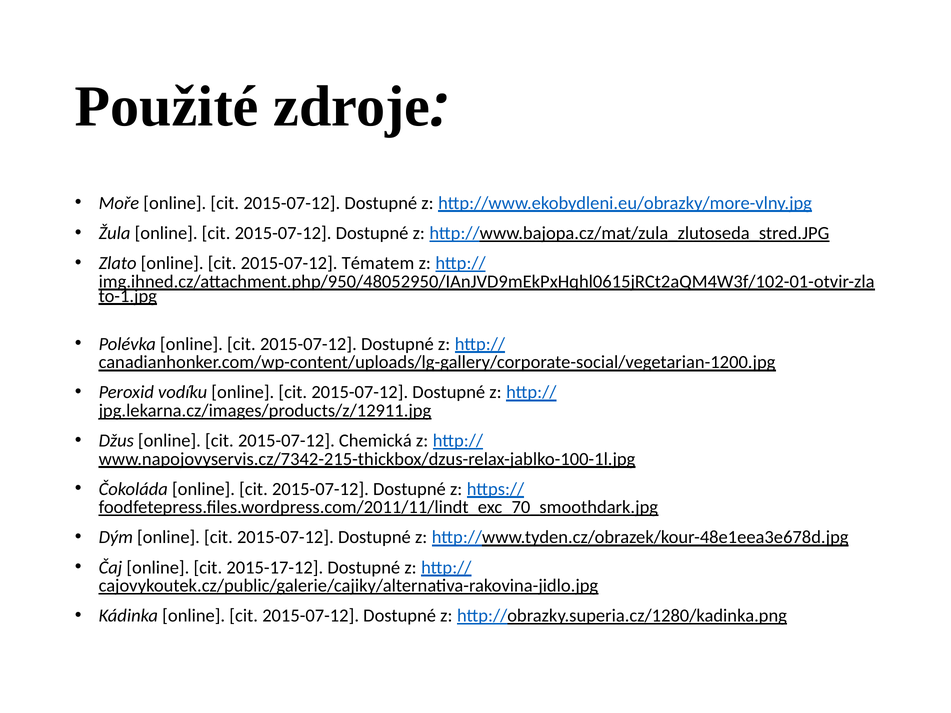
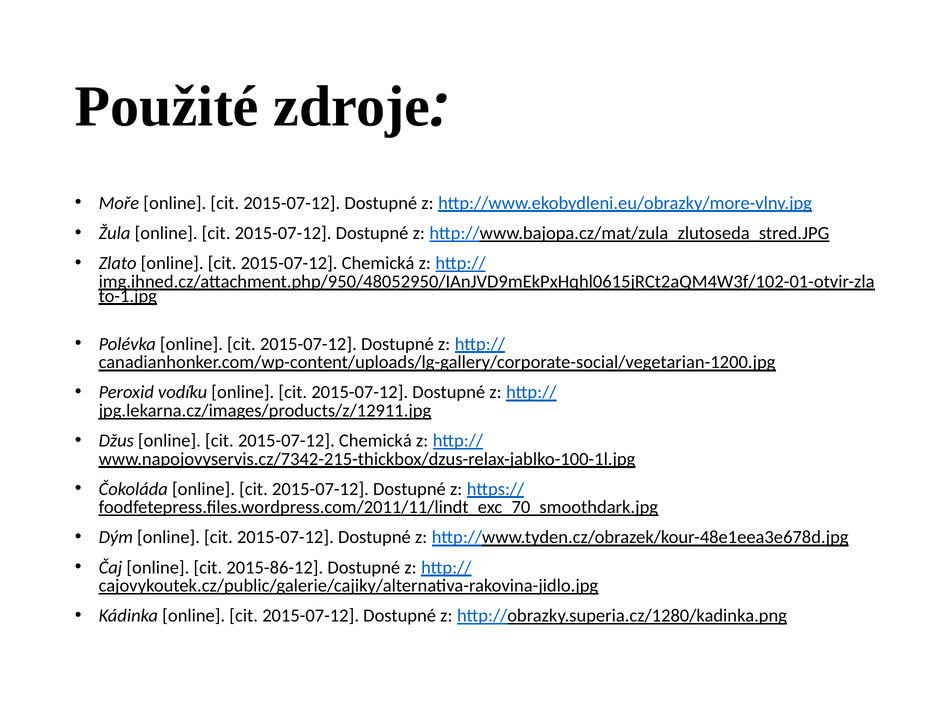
Tématem: Tématem -> Chemická (378, 263)
2015-17-12: 2015-17-12 -> 2015-86-12 (275, 568)
